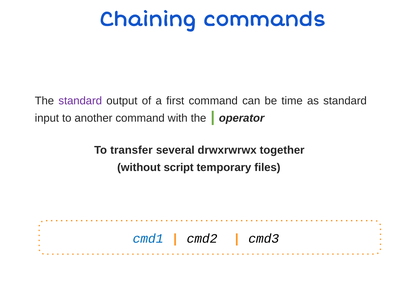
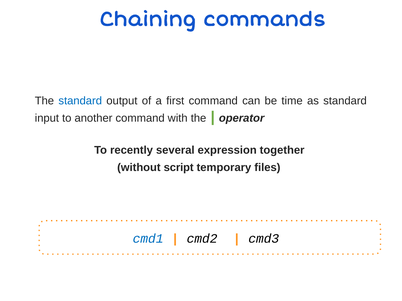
standard colour: purple -> blue (80, 101)
transfer: transfer -> recently (132, 151)
drwxrwrwx: drwxrwrwx -> expression (227, 151)
